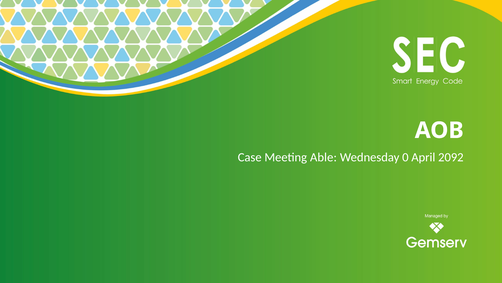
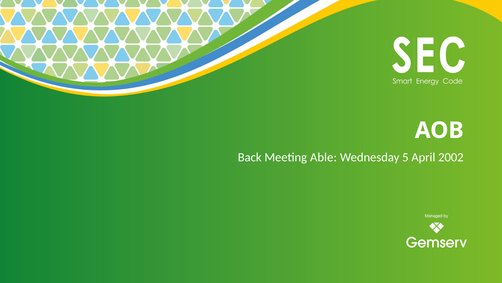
Case: Case -> Back (250, 157)
0: 0 -> 5 (405, 157)
2092: 2092 -> 2002 (451, 157)
